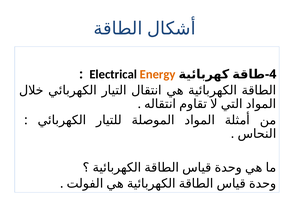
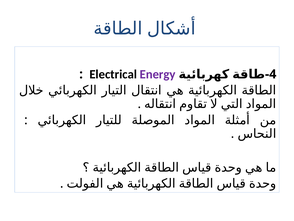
Energy colour: orange -> purple (158, 74)
